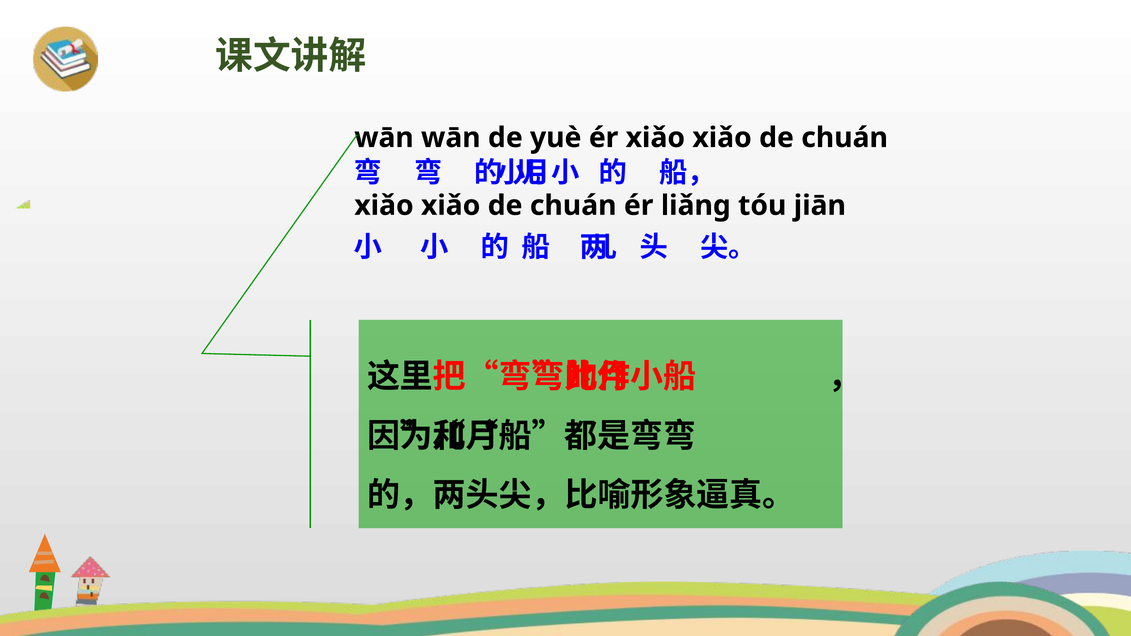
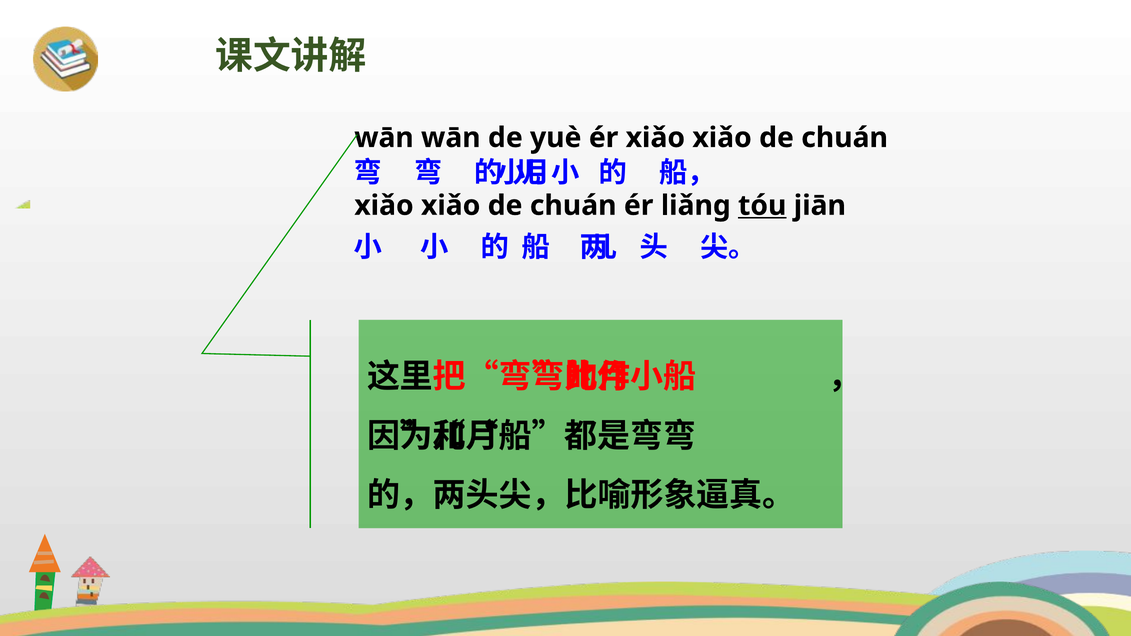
tóu underline: none -> present (762, 206)
